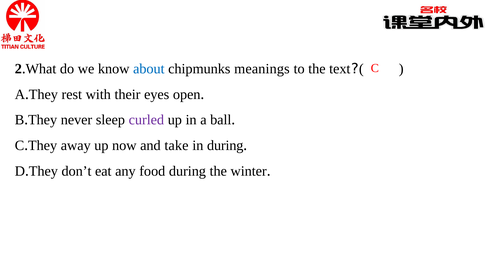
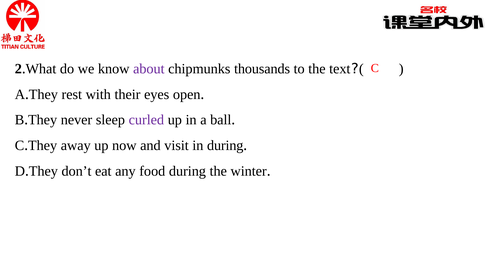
about colour: blue -> purple (149, 69)
meanings: meanings -> thousands (262, 69)
take: take -> visit (177, 145)
